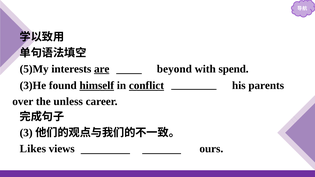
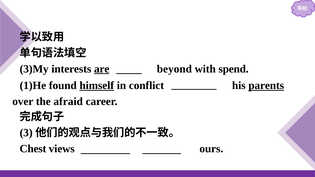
5)My: 5)My -> 3)My (34, 69)
3)He: 3)He -> 1)He (33, 86)
conflict underline: present -> none (146, 86)
parents underline: none -> present (266, 86)
unless: unless -> afraid (68, 102)
Likes: Likes -> Chest (33, 149)
